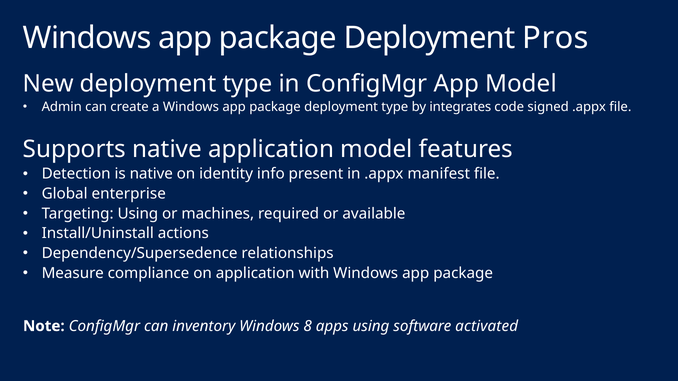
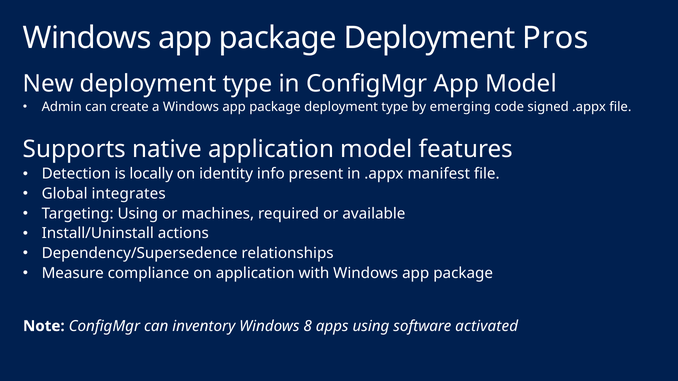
integrates: integrates -> emerging (460, 107)
is native: native -> locally (151, 174)
enterprise: enterprise -> integrates (129, 194)
